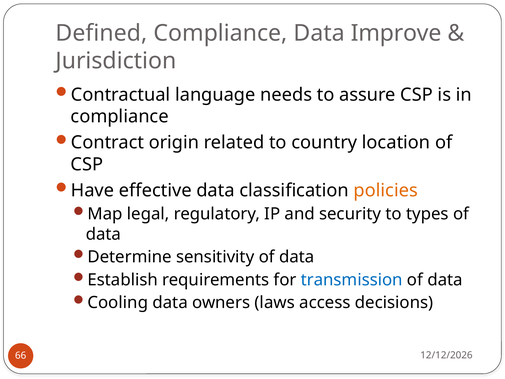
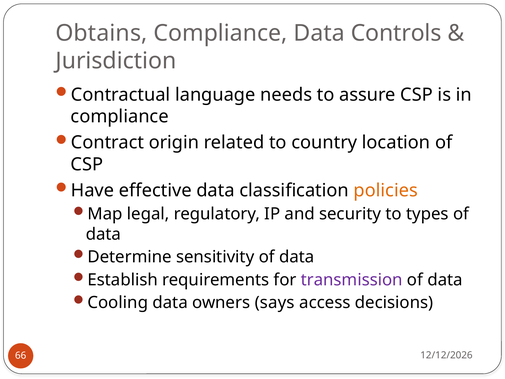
Defined: Defined -> Obtains (101, 33)
Improve: Improve -> Controls (396, 33)
transmission colour: blue -> purple (352, 280)
laws: laws -> says (275, 302)
